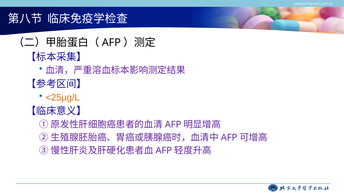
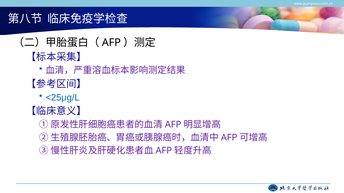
<25μg/L colour: orange -> blue (63, 98)
